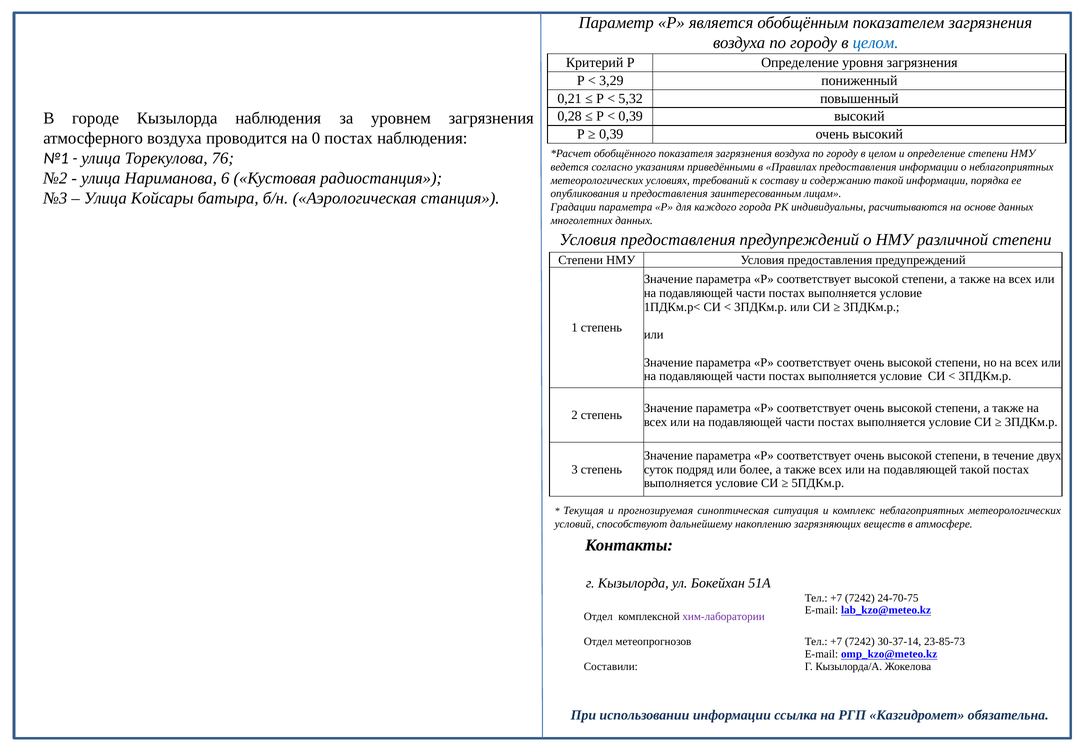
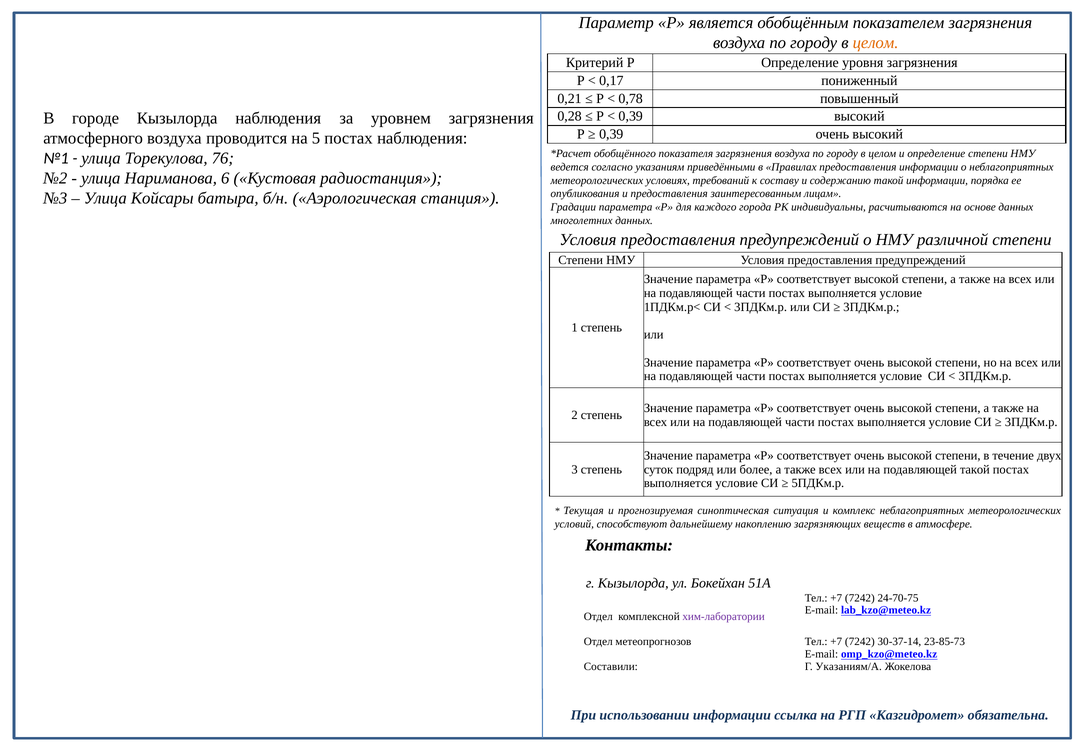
целом colour: blue -> orange (876, 43)
3,29: 3,29 -> 0,17 (611, 81)
5,32: 5,32 -> 0,78 (631, 98)
0: 0 -> 5 (316, 138)
Кызылорда/А: Кызылорда/А -> Указаниям/А (849, 667)
